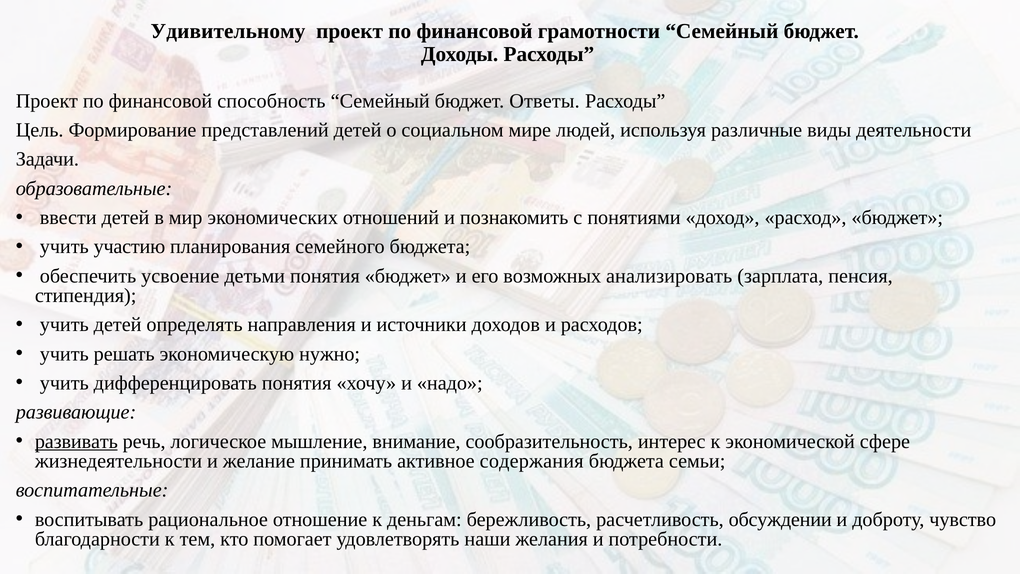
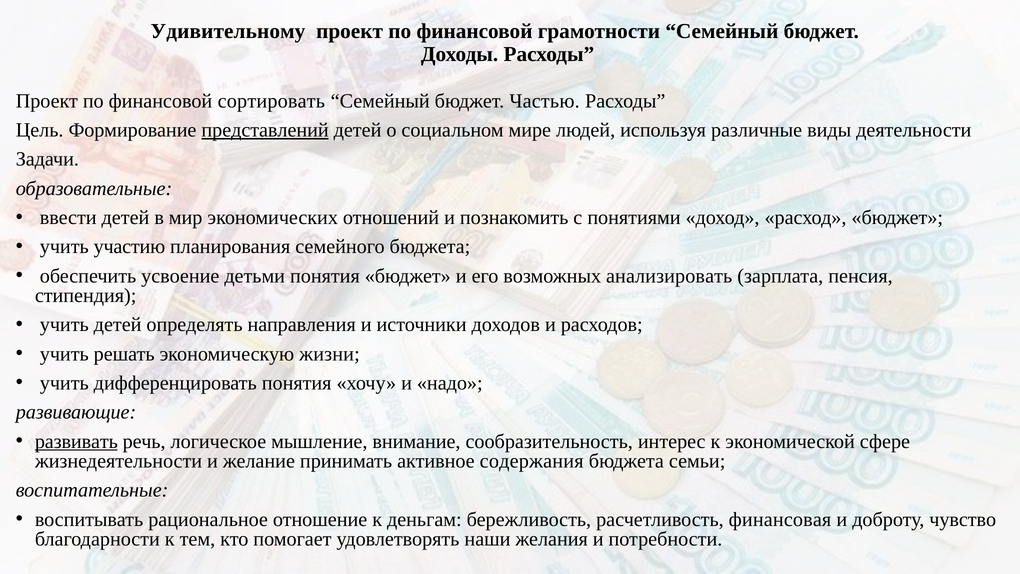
способность: способность -> сортировать (271, 101)
Ответы: Ответы -> Частью (545, 101)
представлений underline: none -> present (265, 130)
нужно: нужно -> жизни (329, 354)
обсуждении: обсуждении -> финансовая (780, 519)
